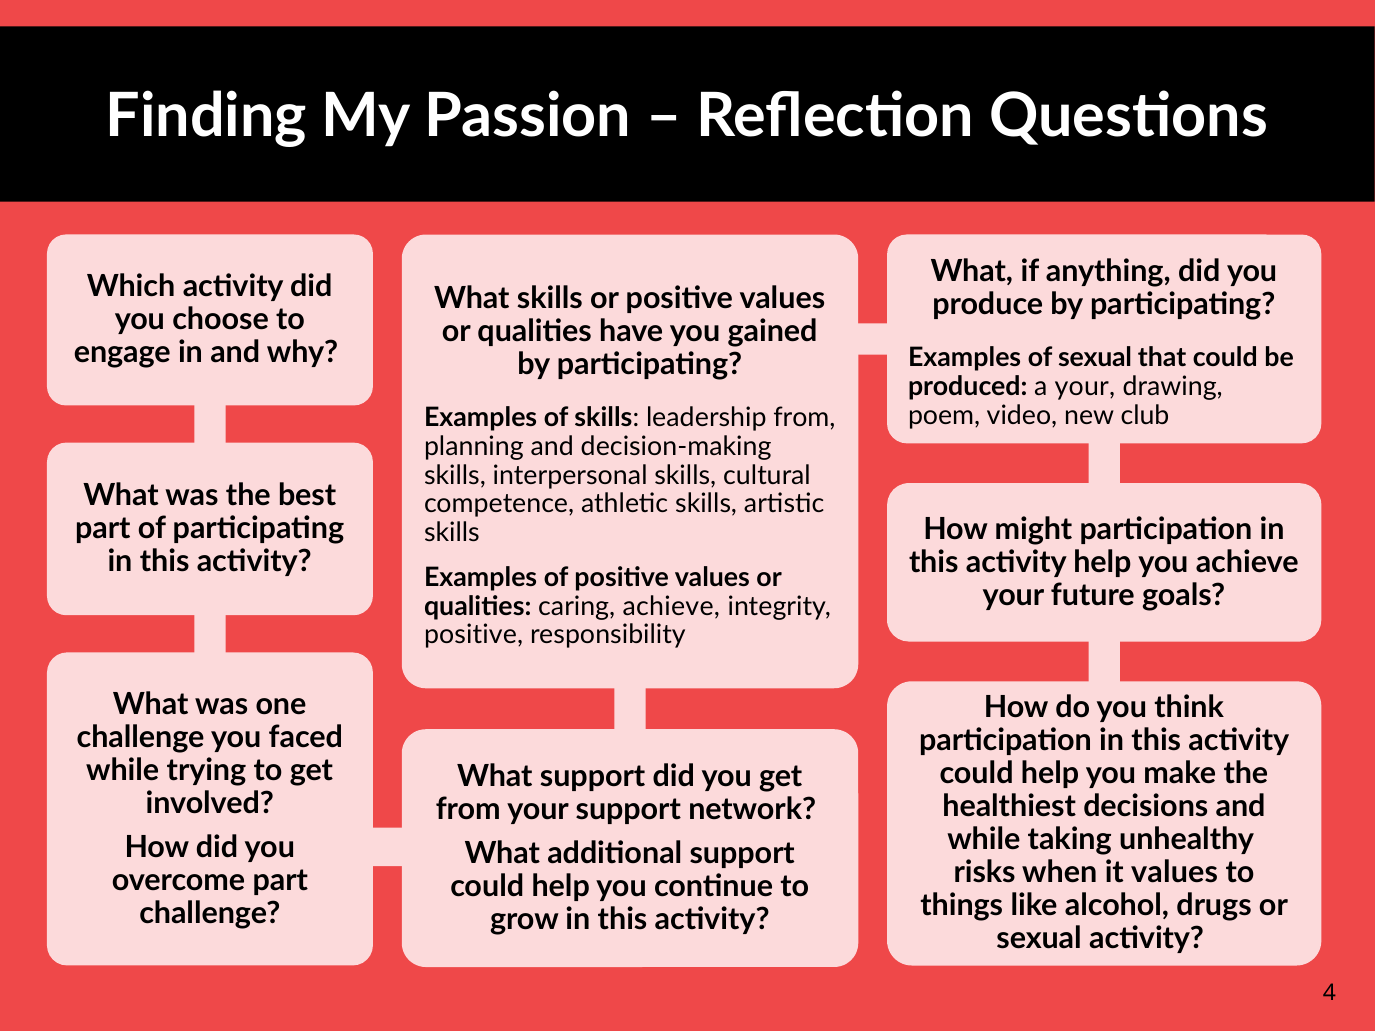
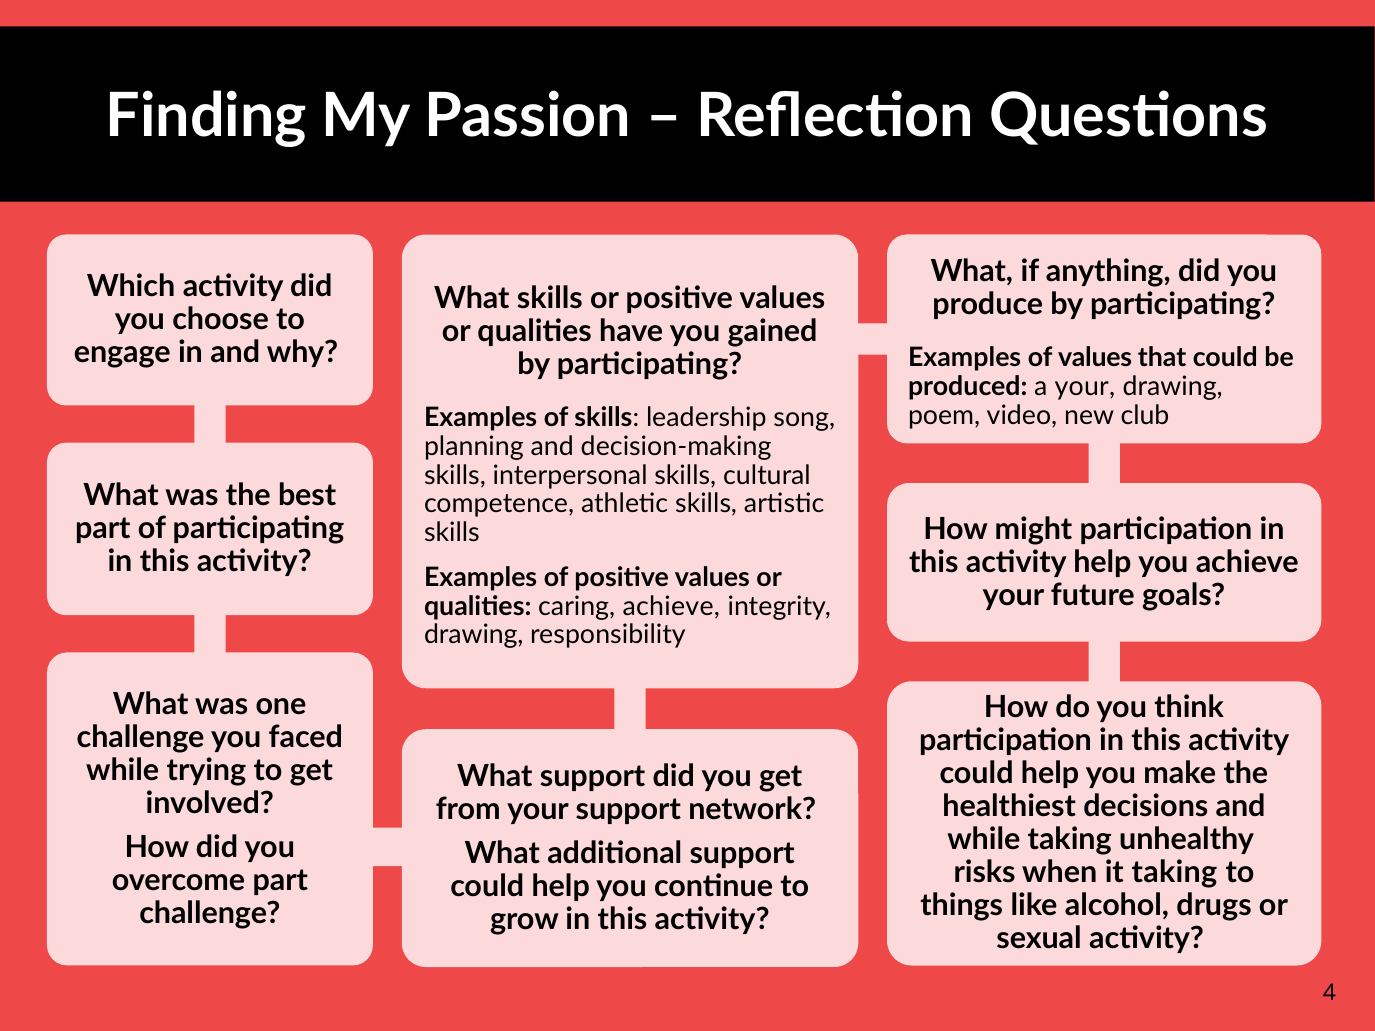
of sexual: sexual -> values (1095, 358)
leadership from: from -> song (804, 417)
positive: positive -> drawing (474, 635)
it values: values -> taking (1174, 873)
